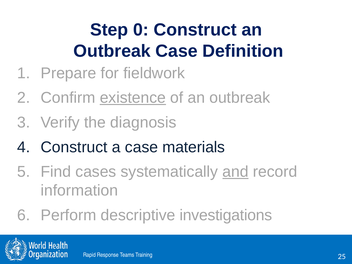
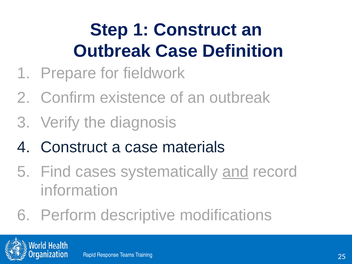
Step 0: 0 -> 1 (141, 30)
existence underline: present -> none (133, 98)
investigations: investigations -> modifications (226, 215)
